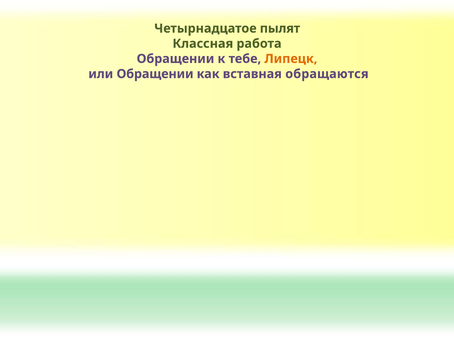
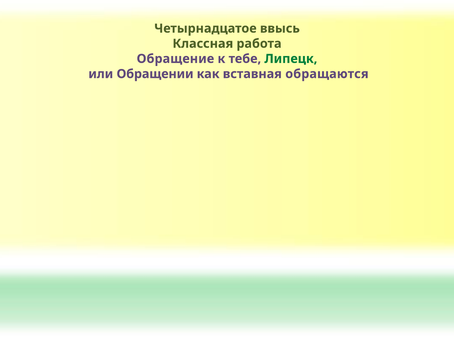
пылят: пылят -> ввысь (280, 28)
Обращении: Обращении -> Обращение (175, 59)
Липецк colour: orange -> green (291, 59)
